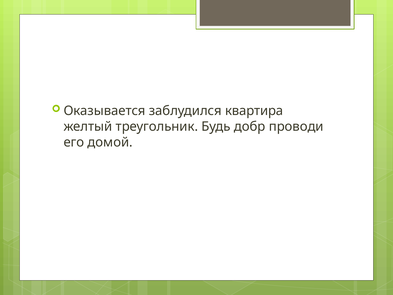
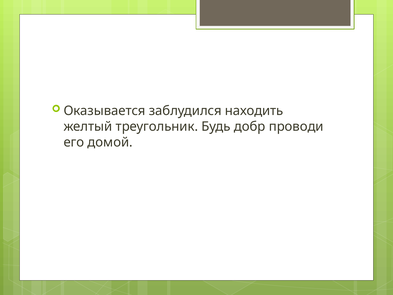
квартира: квартира -> находить (254, 111)
